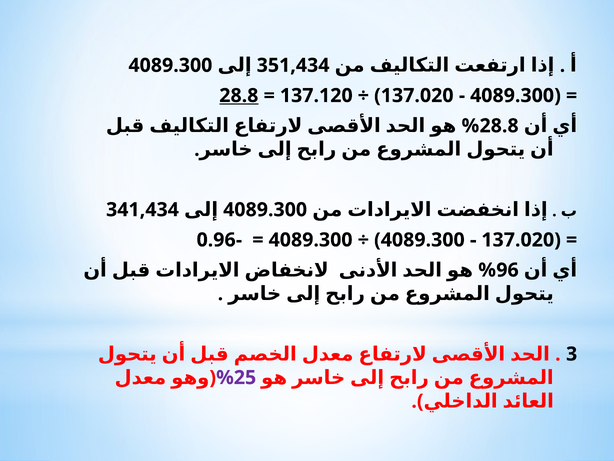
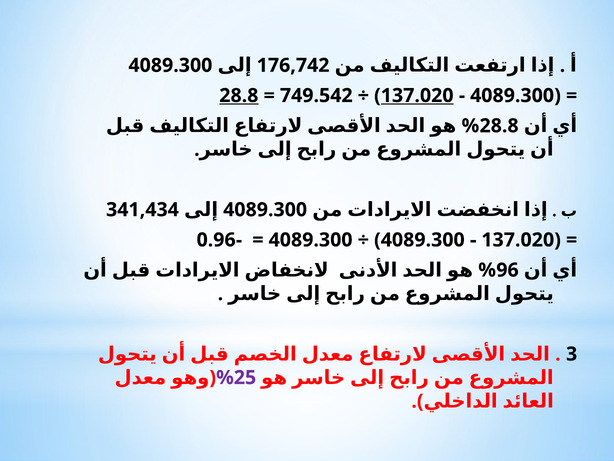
351,434: 351,434 -> 176,742 (293, 65)
137.120: 137.120 -> 749.542 (316, 95)
137.020 underline: none -> present (417, 95)
